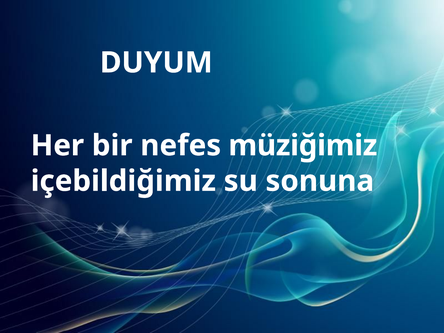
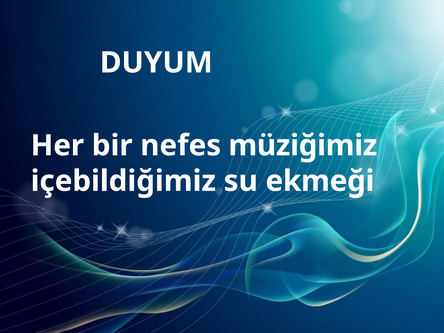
sonuna: sonuna -> ekmeği (320, 181)
